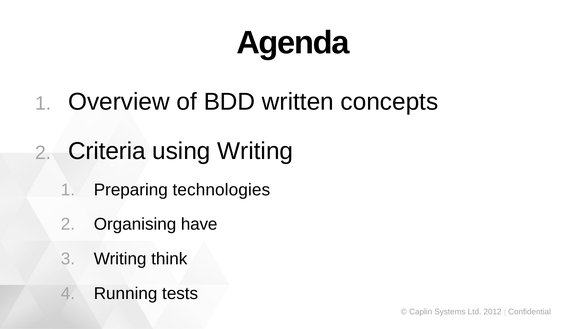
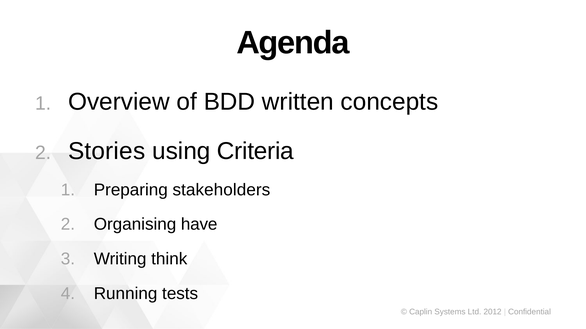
Criteria: Criteria -> Stories (107, 152)
using Writing: Writing -> Criteria (255, 152)
technologies: technologies -> stakeholders (221, 190)
